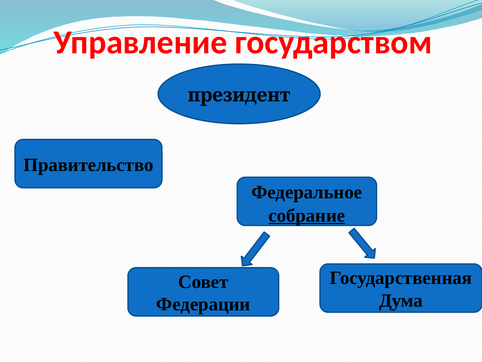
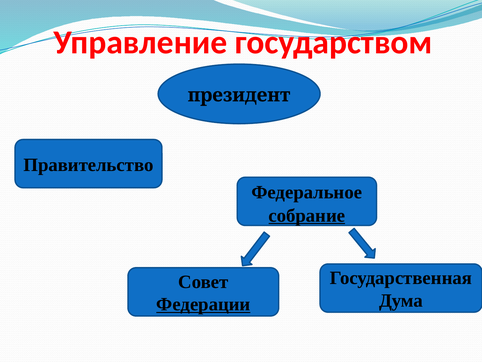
Федерации underline: none -> present (203, 304)
